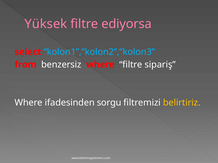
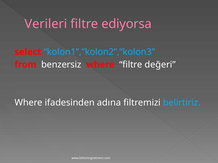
Yüksek: Yüksek -> Verileri (46, 24)
sipariş: sipariş -> değeri (160, 65)
sorgu: sorgu -> adına (109, 103)
belirtiriz colour: yellow -> light blue (182, 103)
